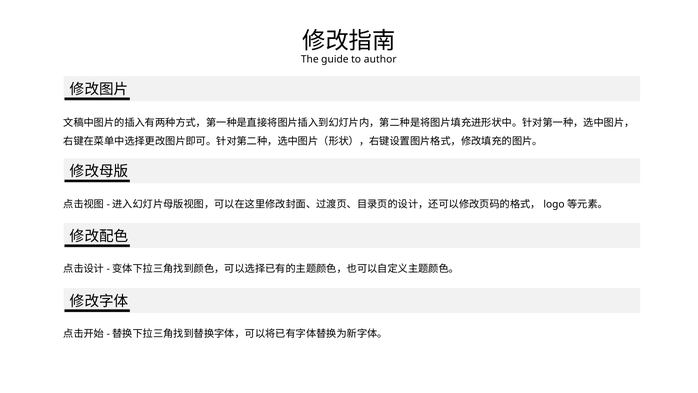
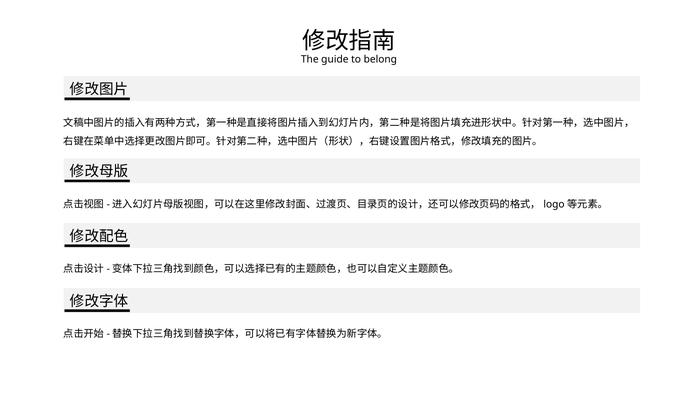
author: author -> belong (380, 59)
